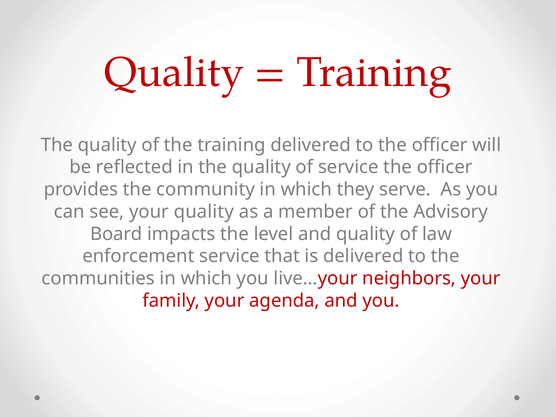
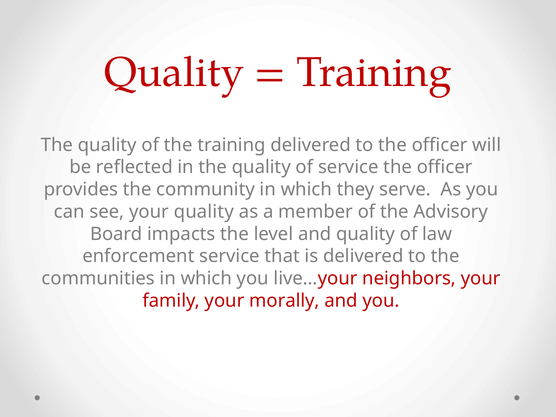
agenda: agenda -> morally (284, 301)
